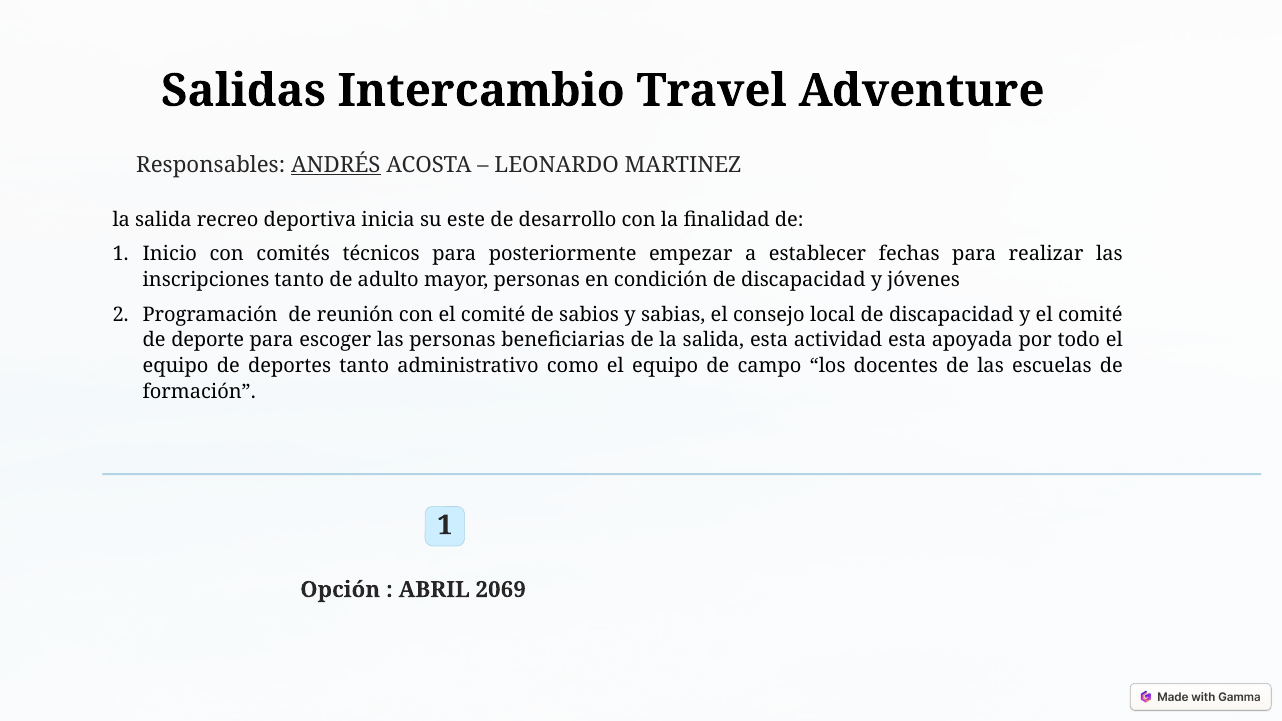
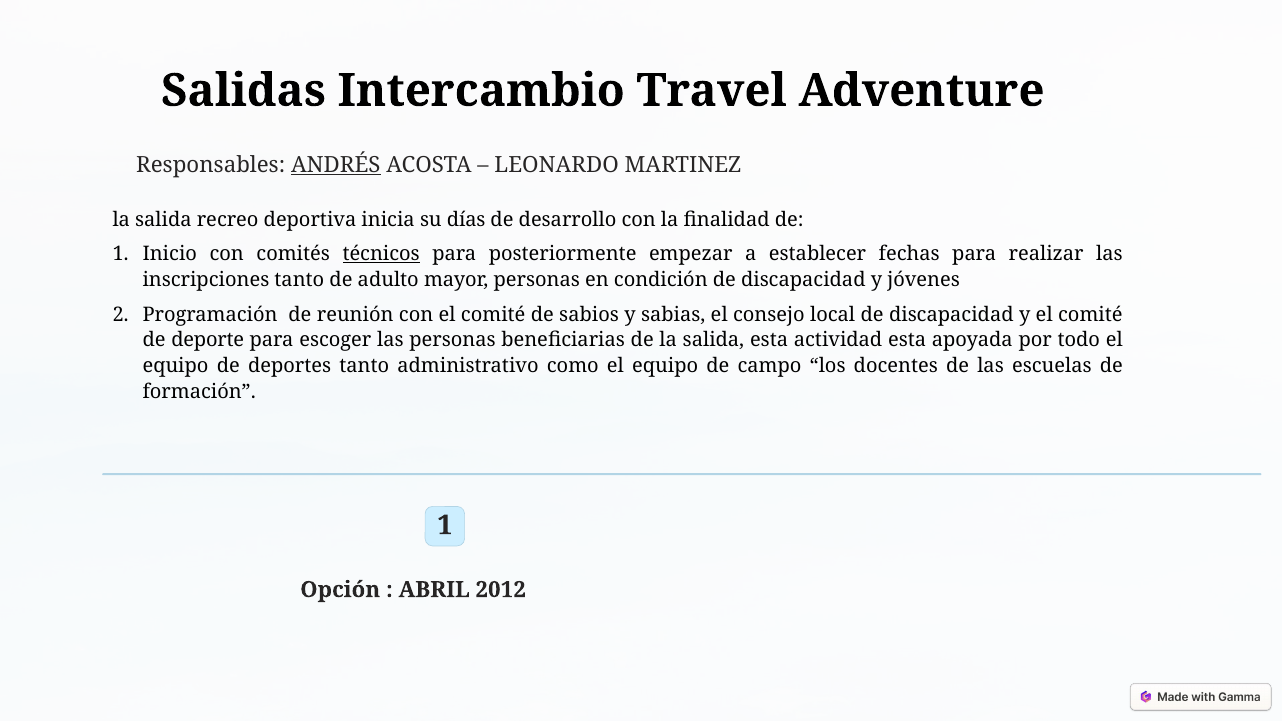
este: este -> días (466, 220)
técnicos underline: none -> present (381, 254)
2069: 2069 -> 2012 (501, 590)
